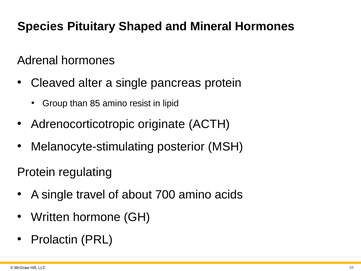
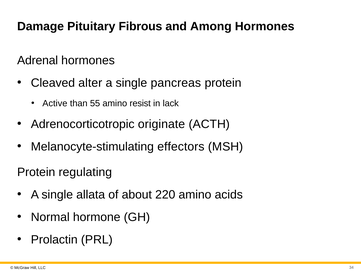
Species: Species -> Damage (41, 26)
Shaped: Shaped -> Fibrous (140, 26)
Mineral: Mineral -> Among (211, 26)
Group: Group -> Active (55, 103)
85: 85 -> 55 (95, 103)
lipid: lipid -> lack (171, 103)
posterior: posterior -> effectors (181, 147)
travel: travel -> allata (91, 194)
700: 700 -> 220 (165, 194)
Written: Written -> Normal (50, 217)
